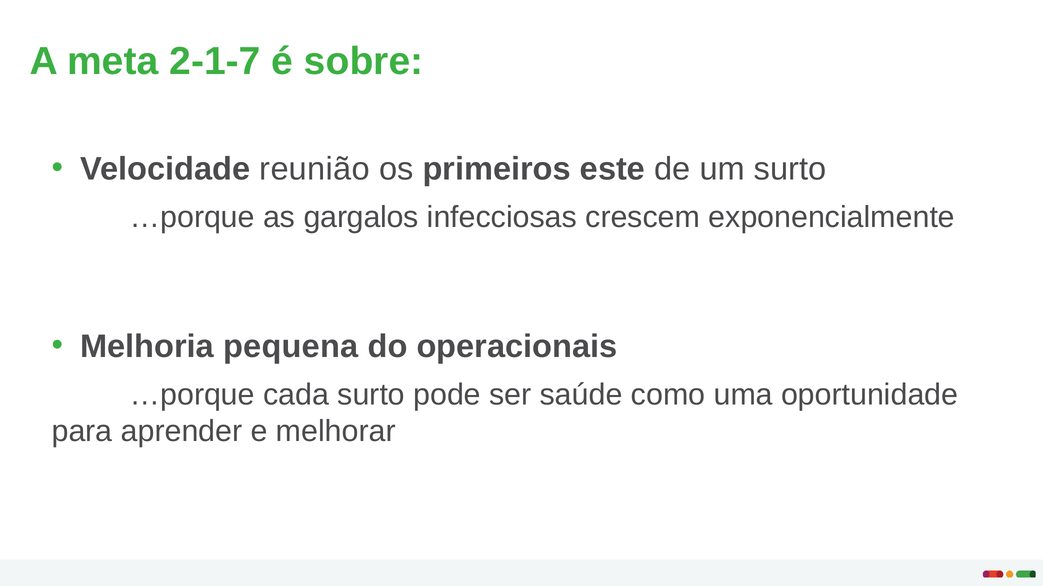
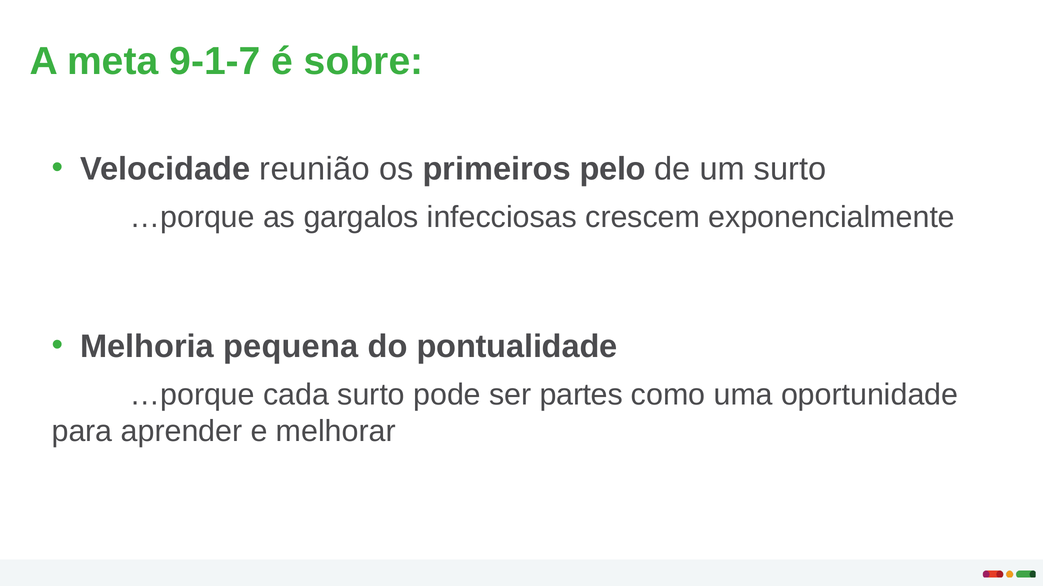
2-1-7: 2-1-7 -> 9-1-7 (215, 61)
este: este -> pelo (613, 169)
operacionais: operacionais -> pontualidade (517, 347)
saúde: saúde -> partes (581, 395)
